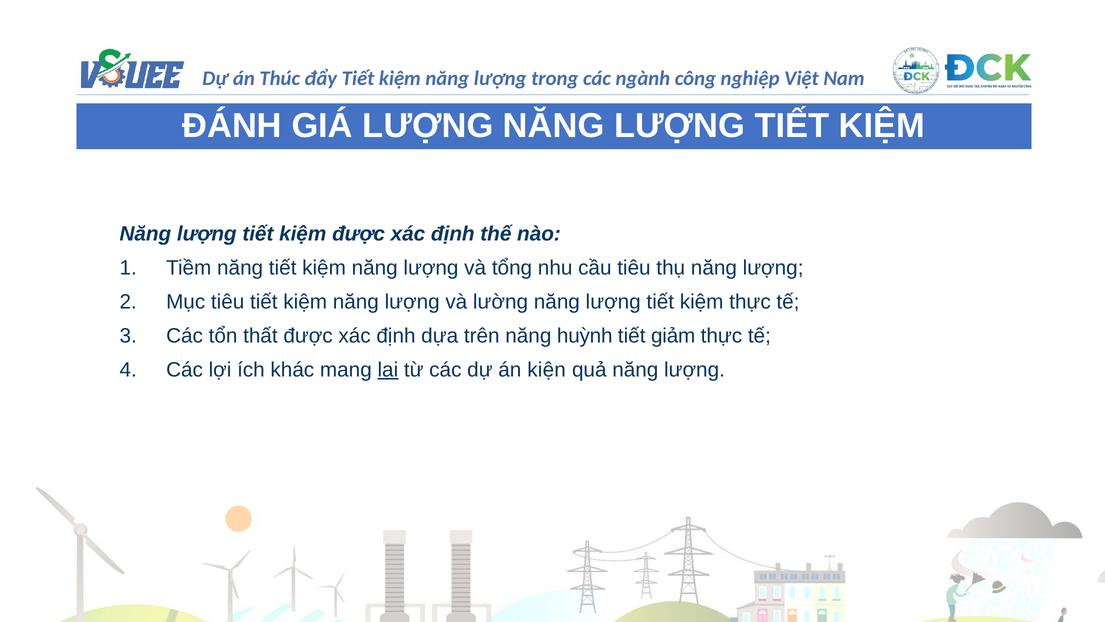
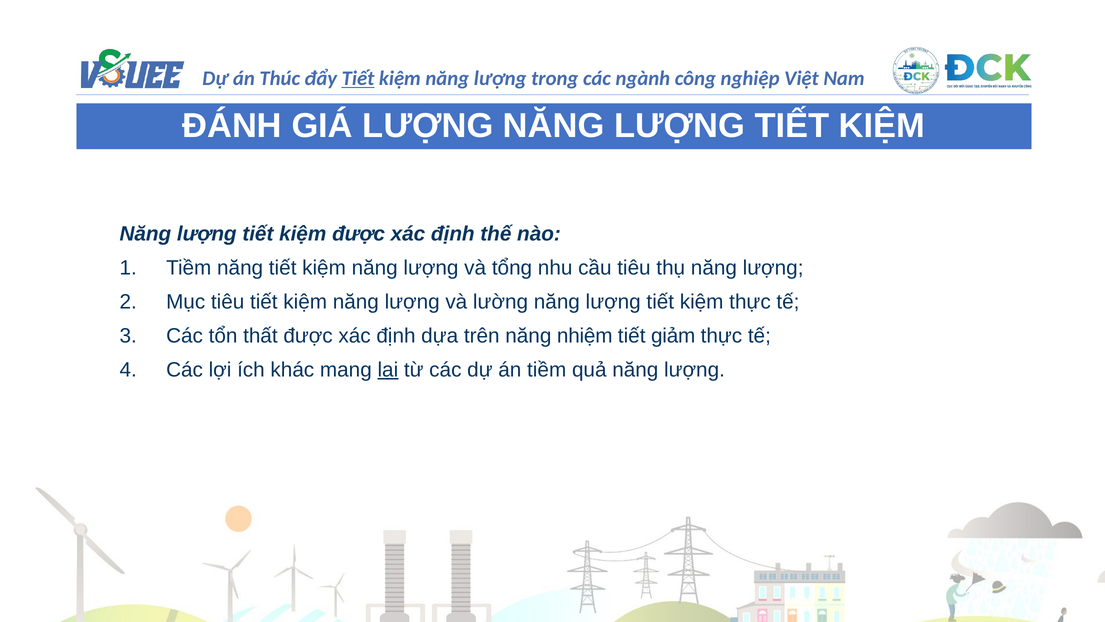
Tiết underline: none -> present (358, 78)
huỳnh: huỳnh -> nhiệm (585, 336)
án kiện: kiện -> tiềm (547, 369)
